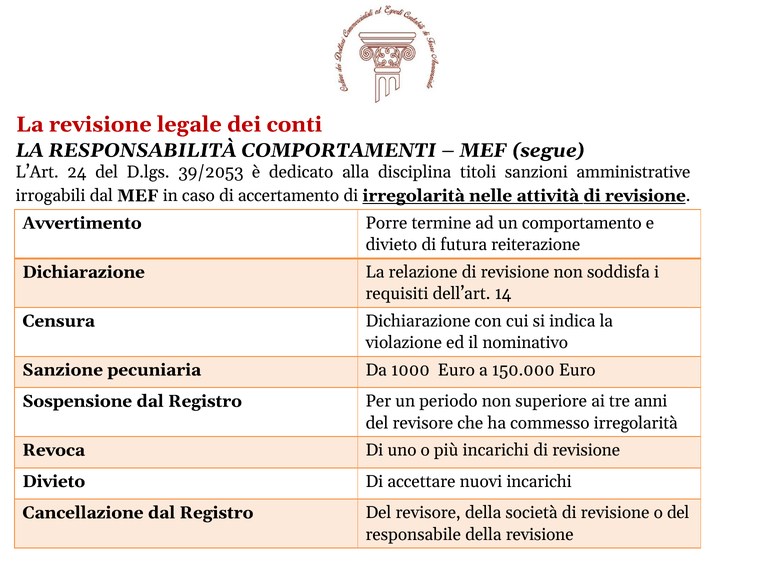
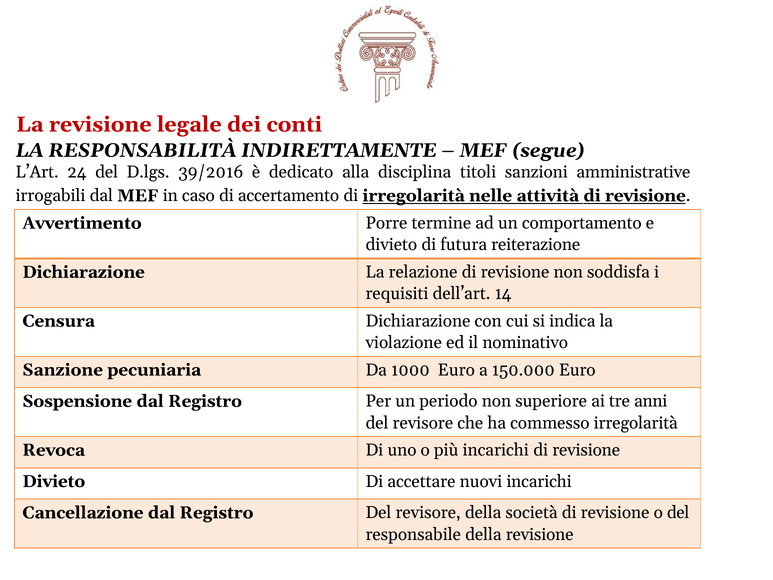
COMPORTAMENTI: COMPORTAMENTI -> INDIRETTAMENTE (339, 150)
39/2053: 39/2053 -> 39/2016 (211, 172)
